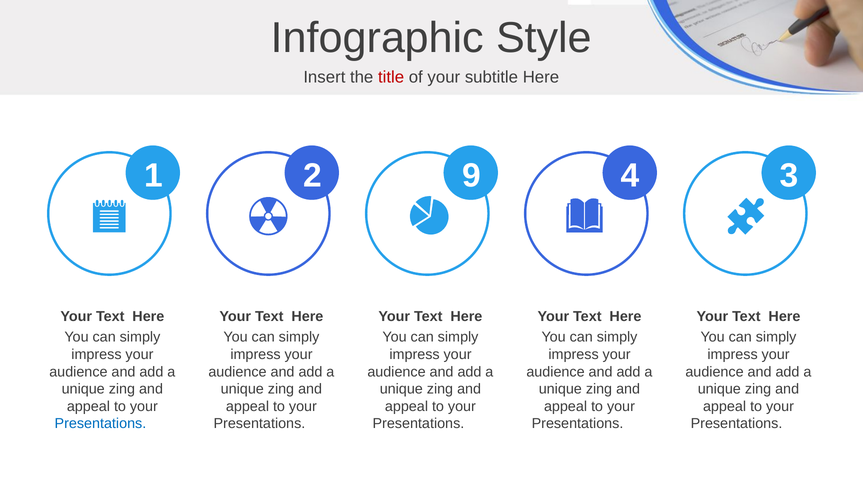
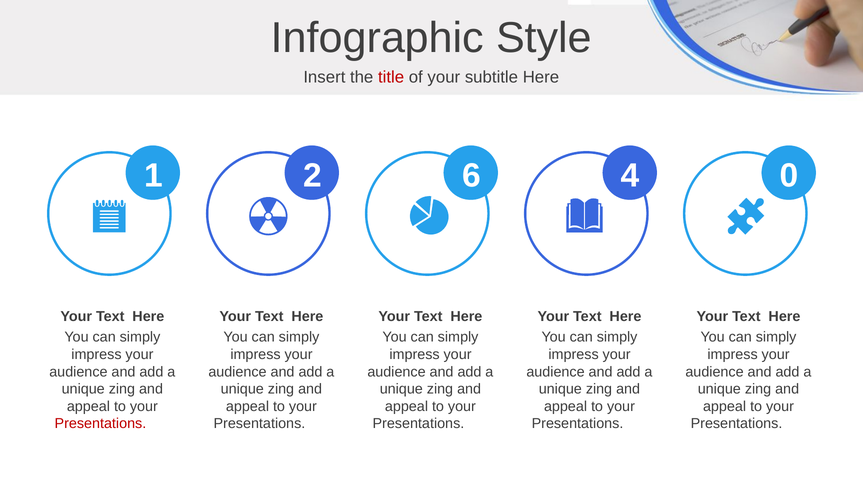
9: 9 -> 6 (471, 175)
3: 3 -> 0 (789, 175)
Presentations colour: blue -> red (100, 423)
